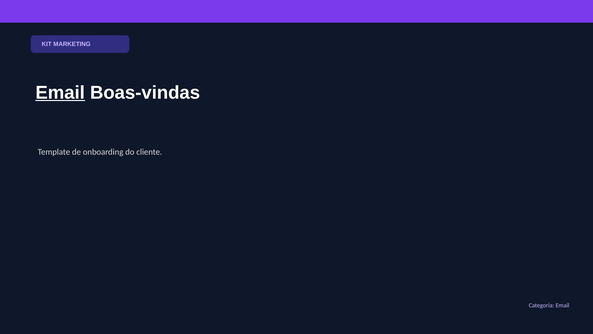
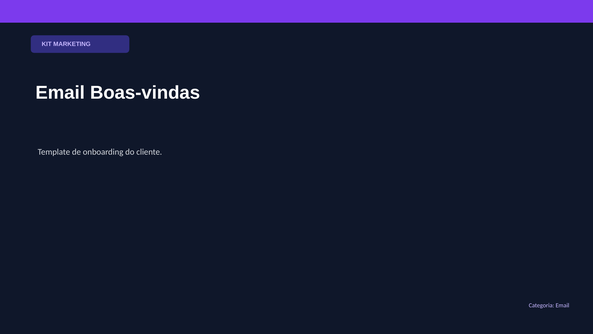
Email underline: present -> none (60, 92)
